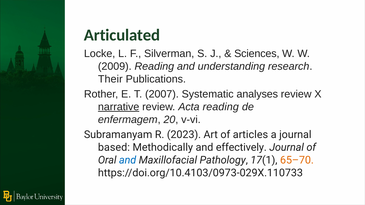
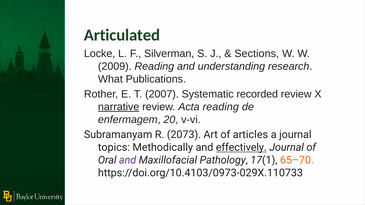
Sciences: Sciences -> Sections (257, 54)
Their: Their -> What (110, 79)
analyses: analyses -> recorded (257, 94)
2023: 2023 -> 2073 (184, 135)
based: based -> topics (114, 148)
effectively underline: none -> present (241, 148)
and colour: blue -> purple (128, 160)
